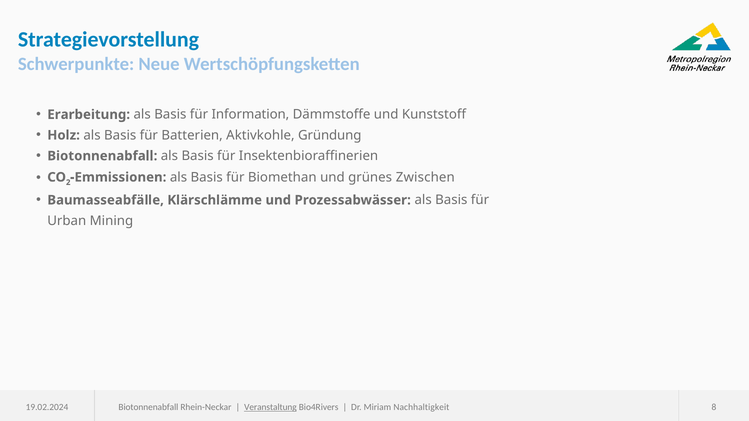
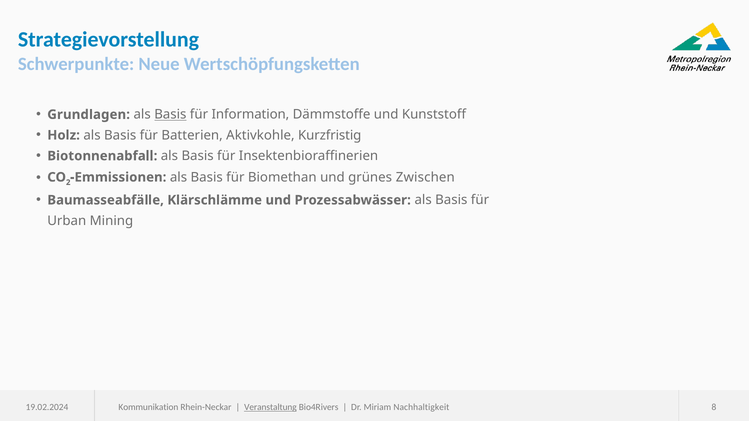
Erarbeitung: Erarbeitung -> Grundlagen (89, 115)
Basis underline: none -> present (170, 115)
Gründung: Gründung -> Kurzfristig (330, 135)
19.02.2024 Biotonnenabfall: Biotonnenabfall -> Kommunikation (148, 408)
